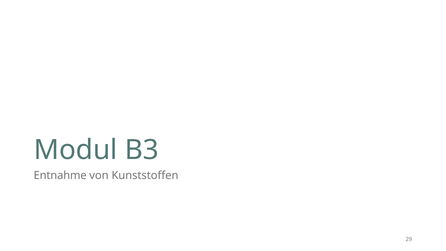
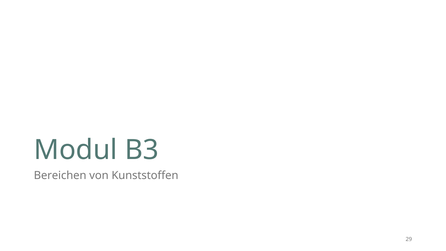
Entnahme: Entnahme -> Bereichen (60, 176)
